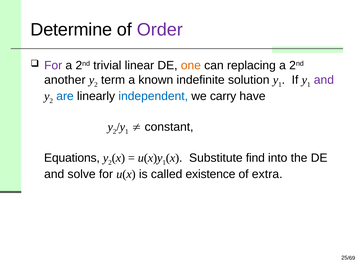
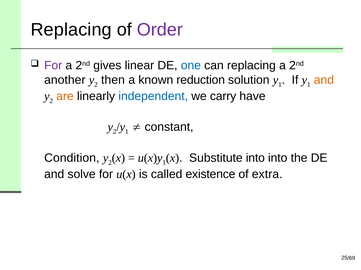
Determine: Determine -> Replacing (71, 30)
trivial: trivial -> gives (107, 66)
one colour: orange -> blue (191, 66)
term: term -> then (113, 80)
indefinite: indefinite -> reduction (201, 80)
and colour: purple -> orange (324, 80)
are colour: blue -> orange (65, 97)
Equations: Equations -> Condition (72, 158)
Substitute find: find -> into (255, 158)
